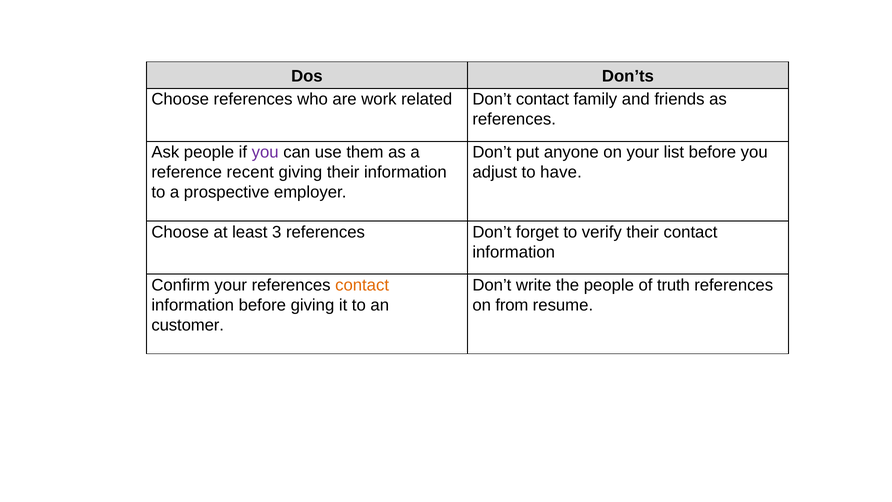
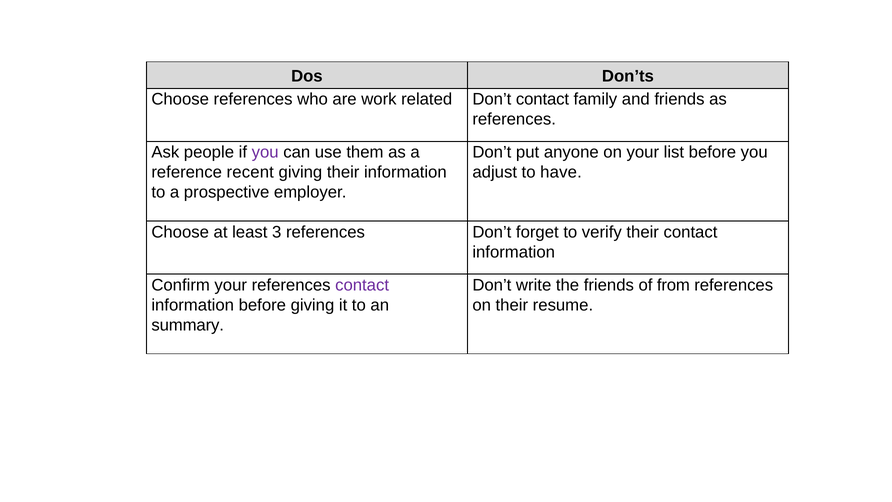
contact colour: orange -> purple (362, 285)
the people: people -> friends (609, 285)
truth: truth -> from (673, 285)
on from: from -> their (512, 305)
customer: customer -> summary (188, 325)
